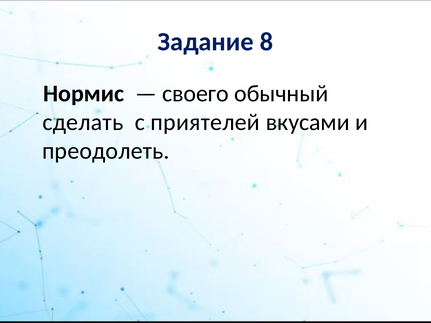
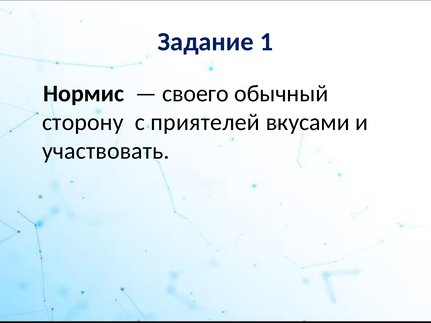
8: 8 -> 1 (266, 42)
сделать: сделать -> сторону (83, 122)
преодолеть: преодолеть -> участвовать (106, 151)
